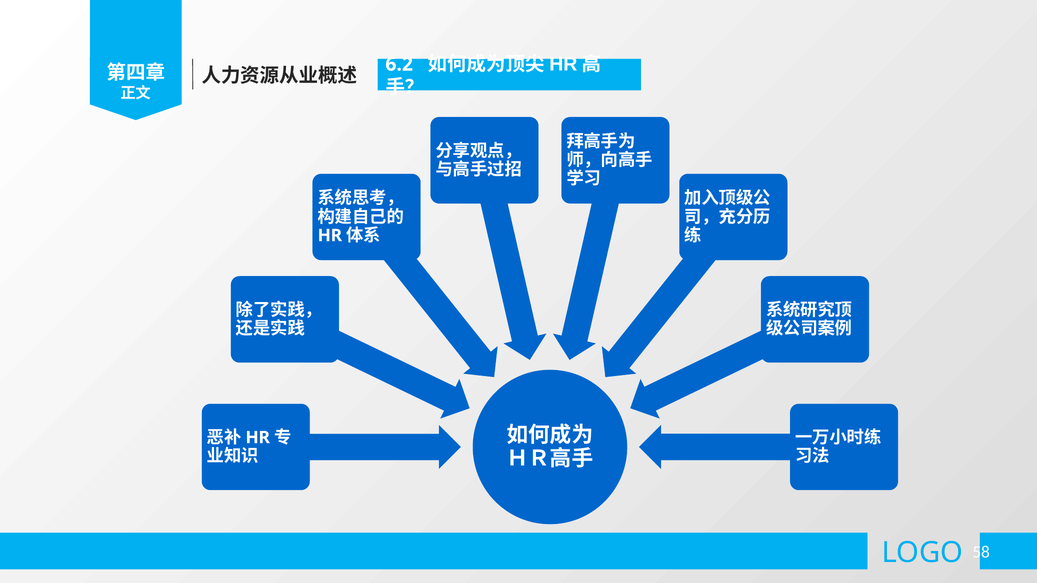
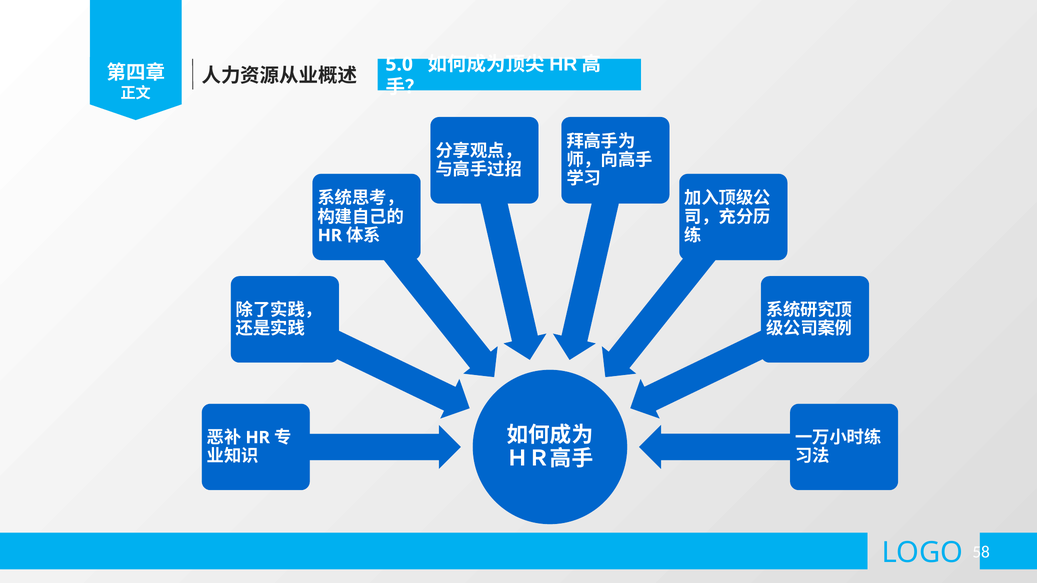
6.2: 6.2 -> 5.0 (399, 64)
